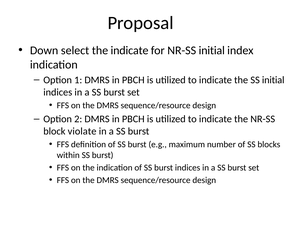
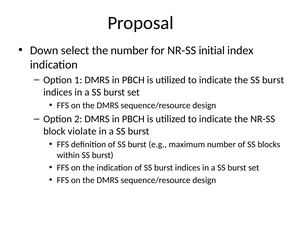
the indicate: indicate -> number (130, 50)
the SS initial: initial -> burst (273, 80)
